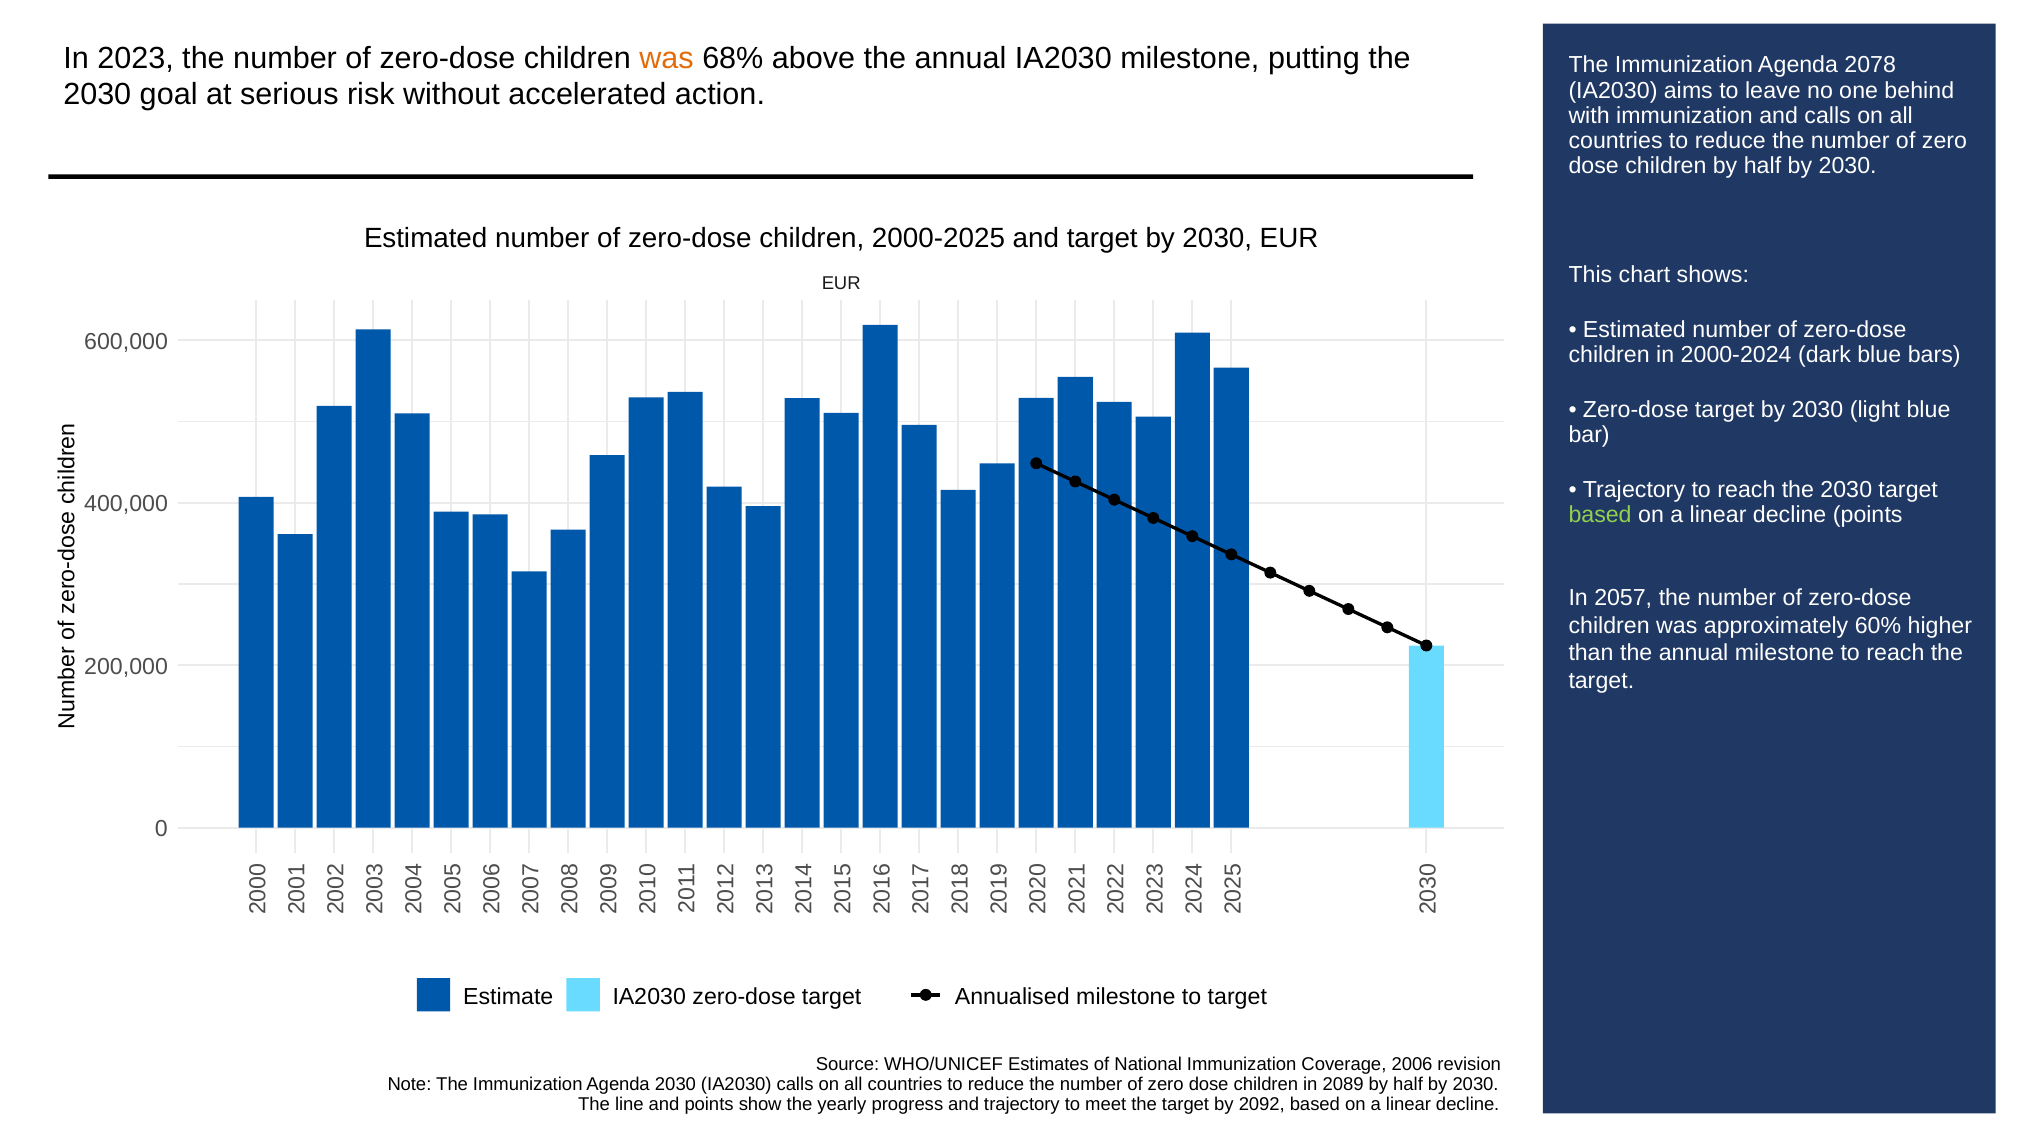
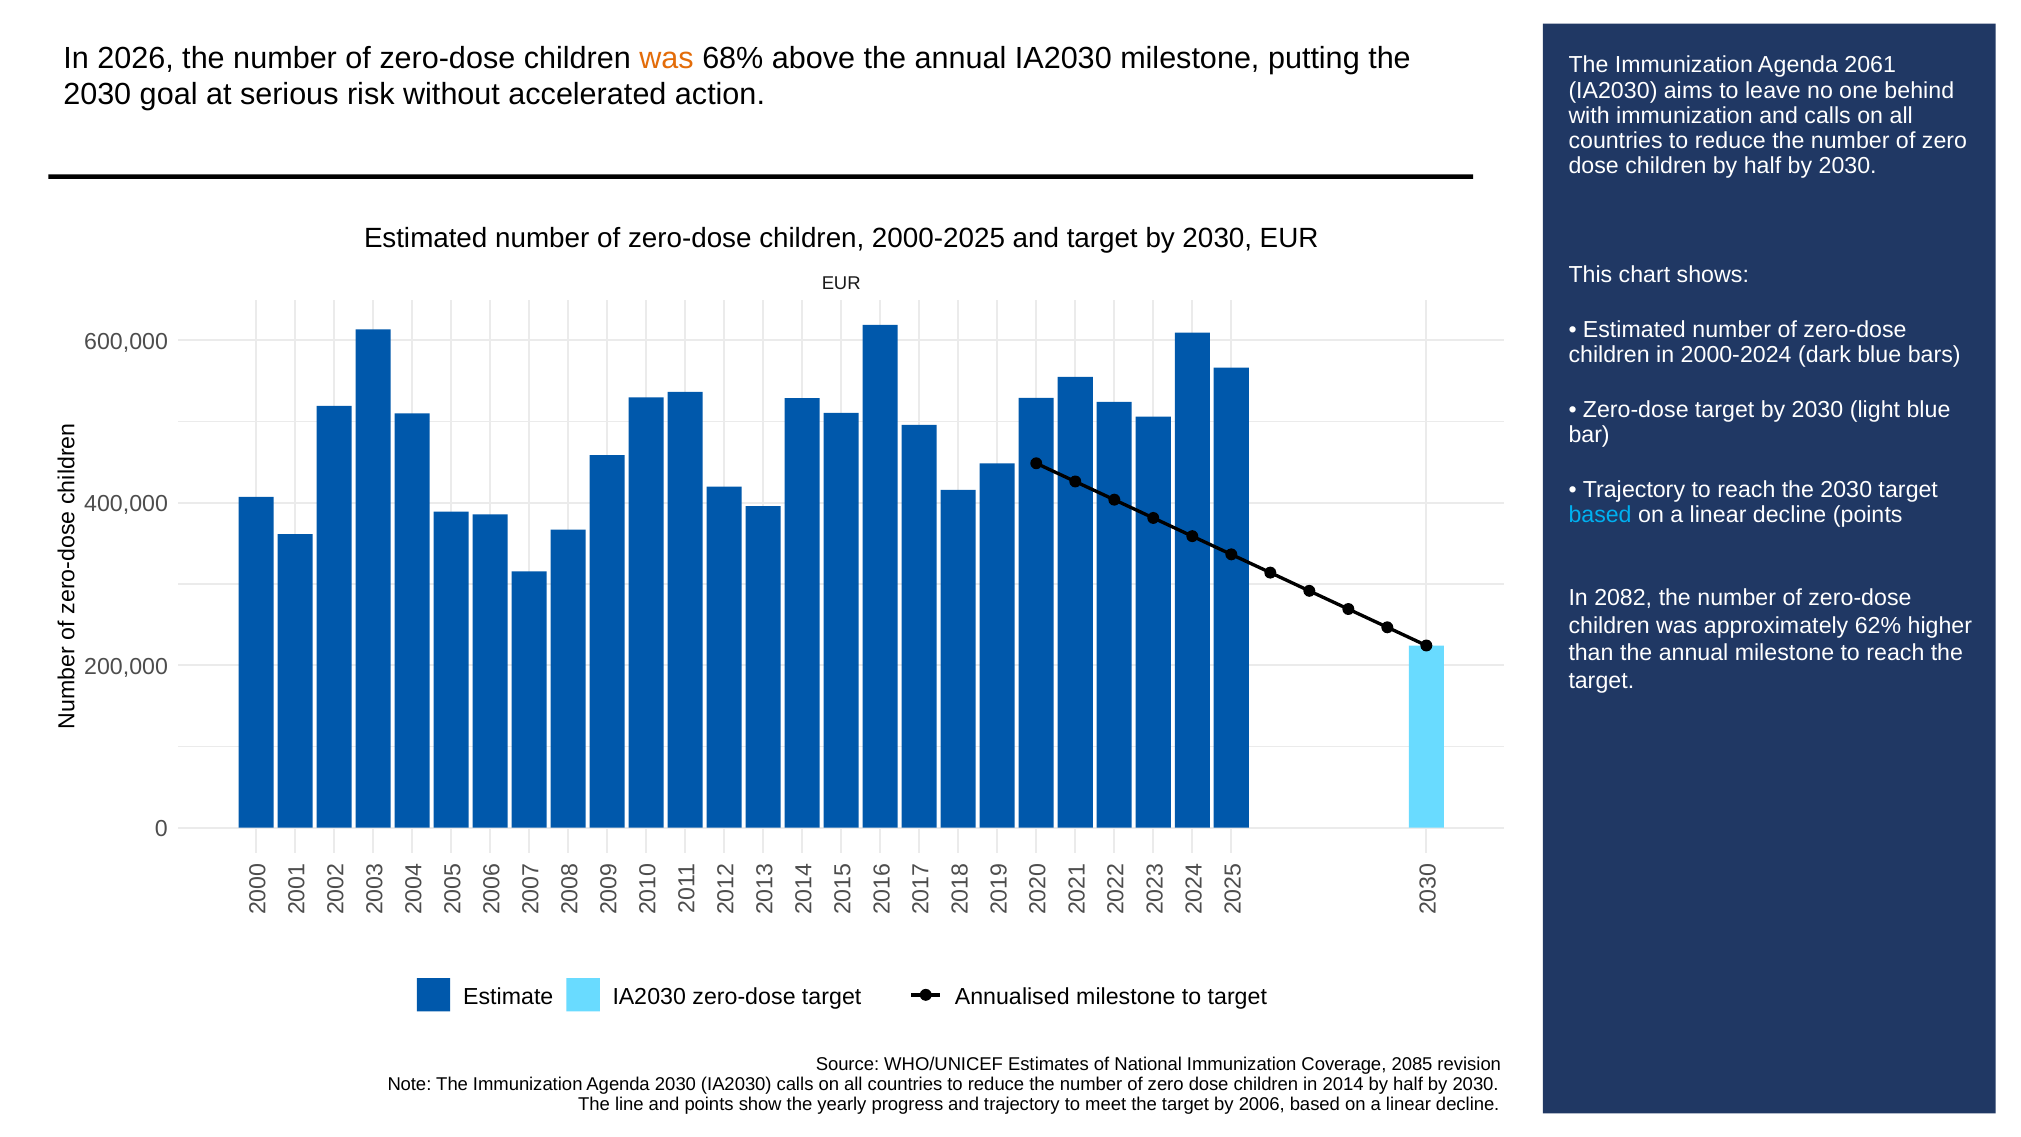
2023: 2023 -> 2026 (136, 58)
2078: 2078 -> 2061 (1870, 65)
based colour: light green -> light blue (1600, 515)
2057: 2057 -> 2082 (1623, 598)
60%: 60% -> 62% (1878, 625)
2006: 2006 -> 2085 (1412, 1064)
2089: 2089 -> 2014 (1343, 1084)
2092: 2092 -> 2006 (1262, 1104)
